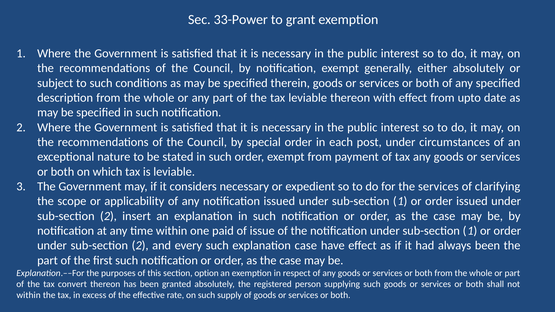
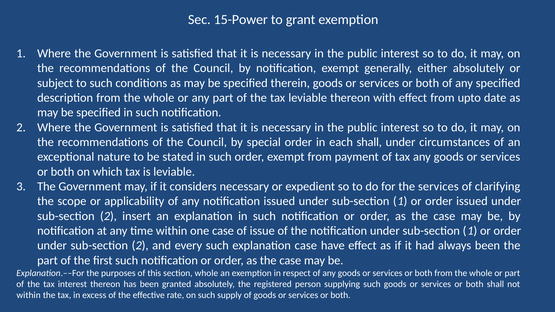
33-Power: 33-Power -> 15-Power (241, 20)
each post: post -> shall (369, 142)
one paid: paid -> case (223, 231)
section option: option -> whole (206, 273)
tax convert: convert -> interest (72, 284)
